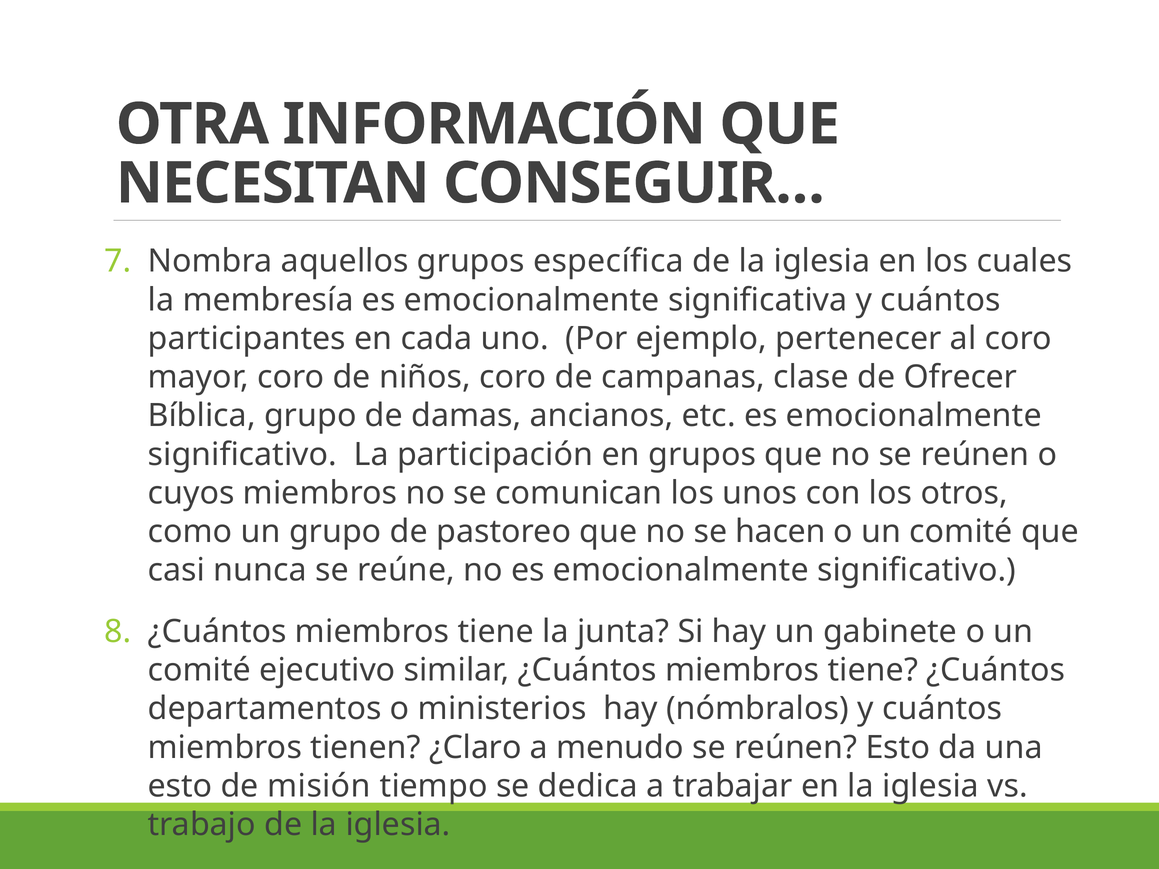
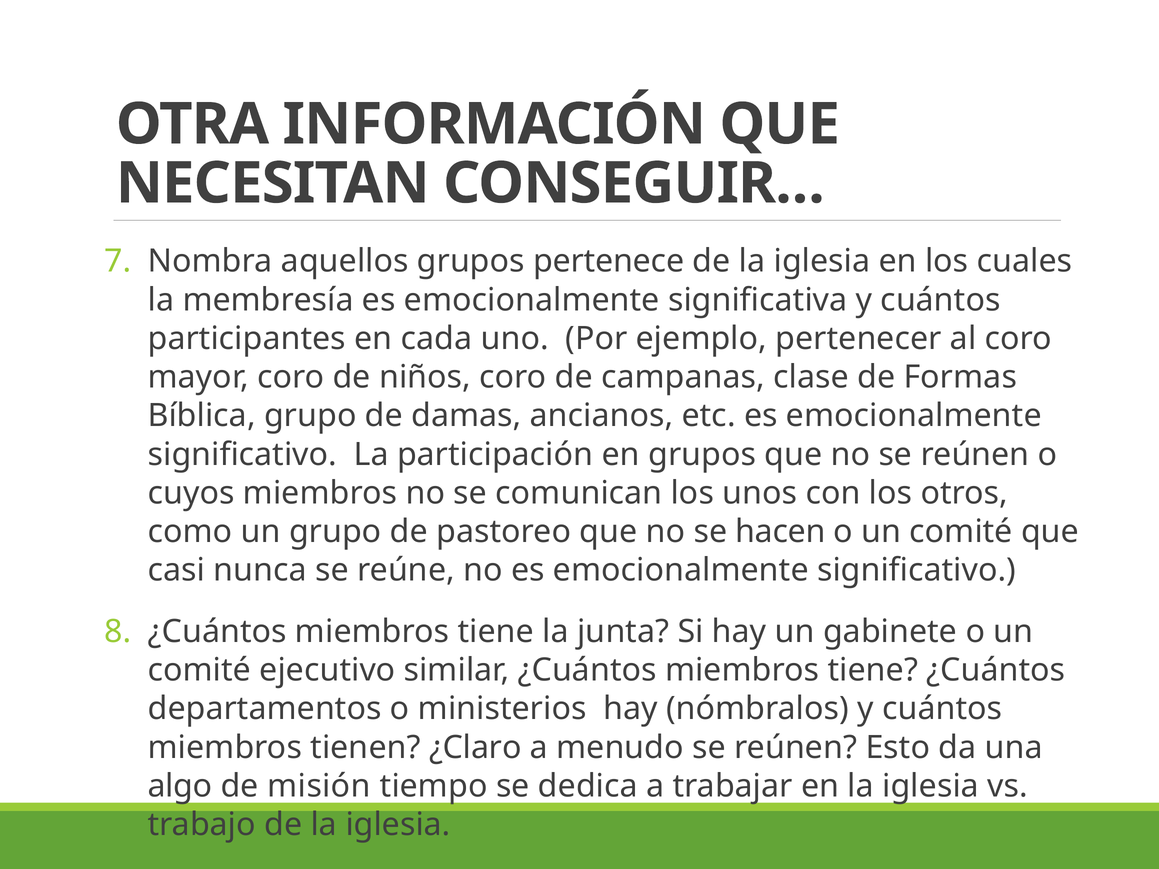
específica: específica -> pertenece (609, 261)
Ofrecer: Ofrecer -> Formas (960, 377)
esto: esto -> algo (180, 786)
